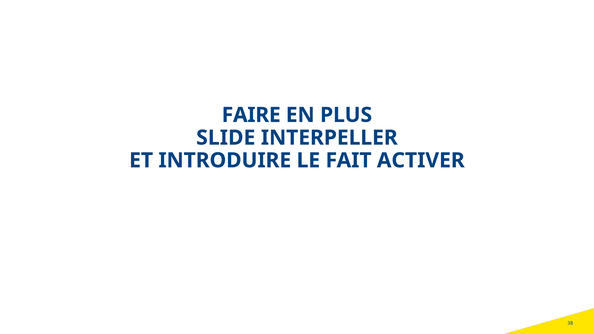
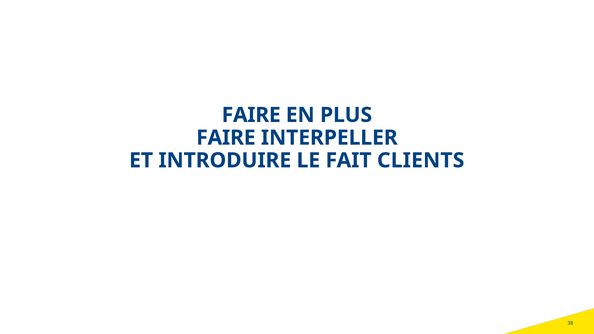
SLIDE: SLIDE -> FAIRE (226, 138)
ACTIVER: ACTIVER -> CLIENTS (421, 160)
